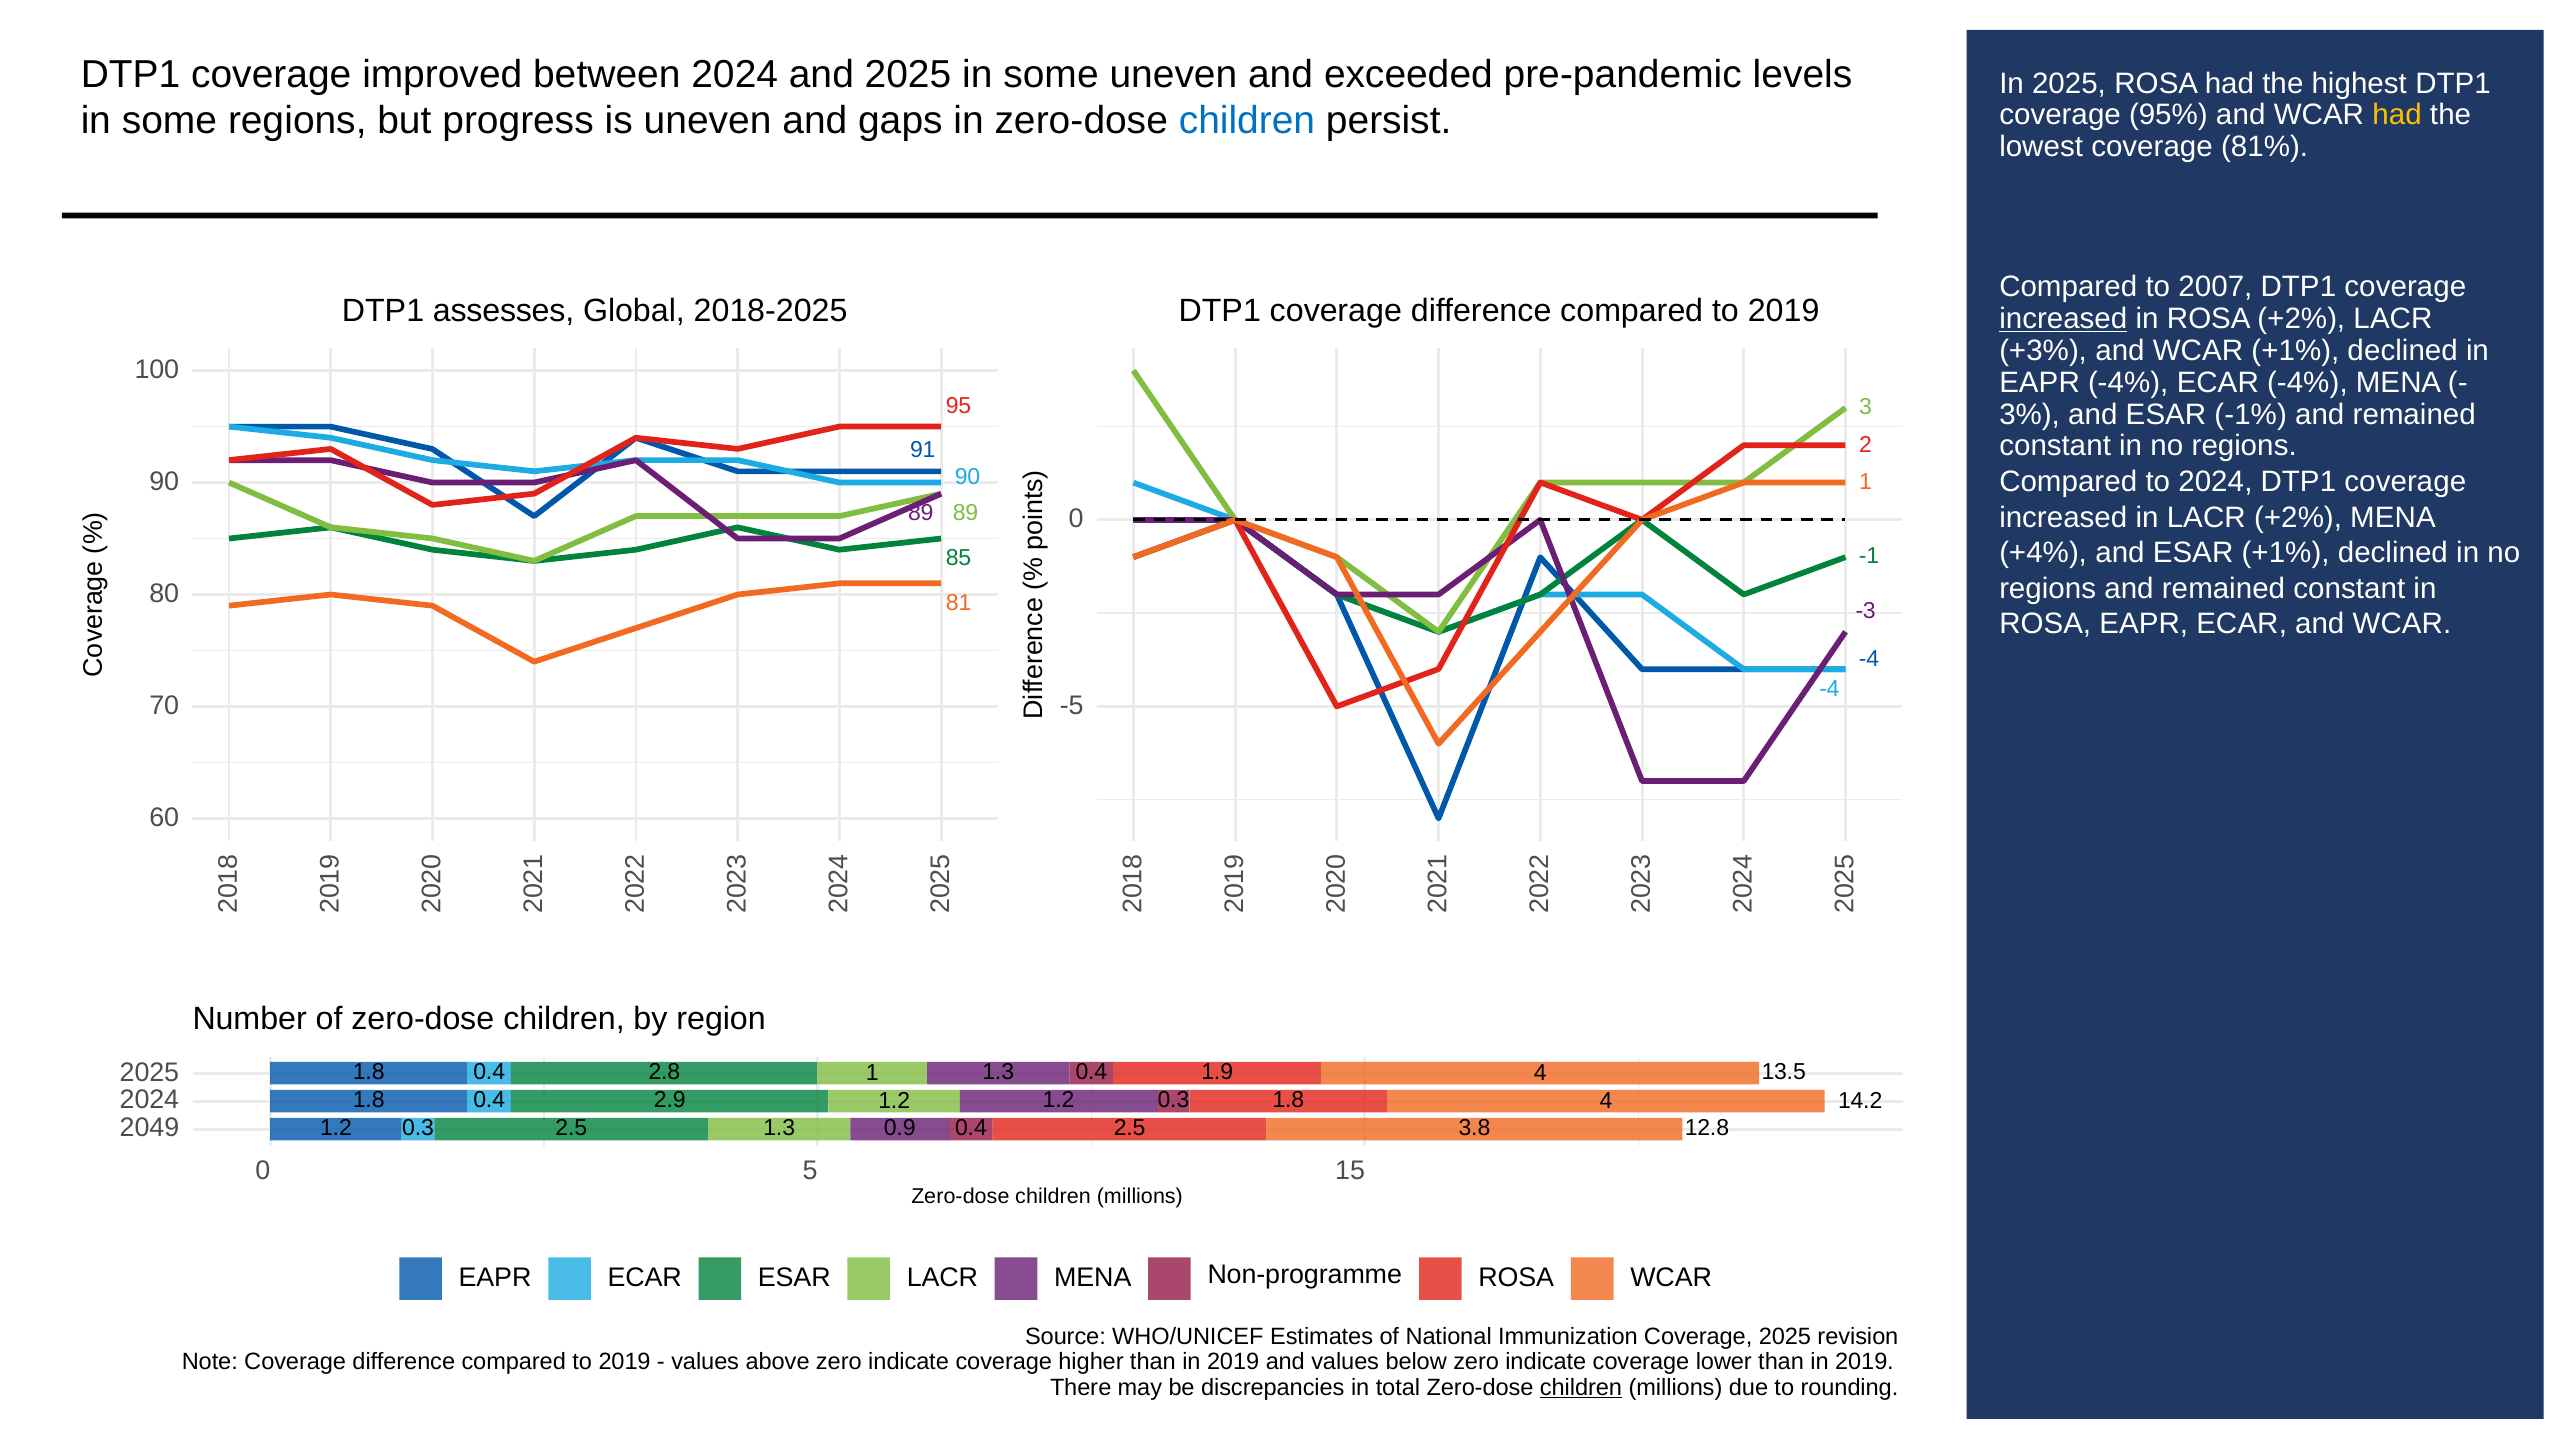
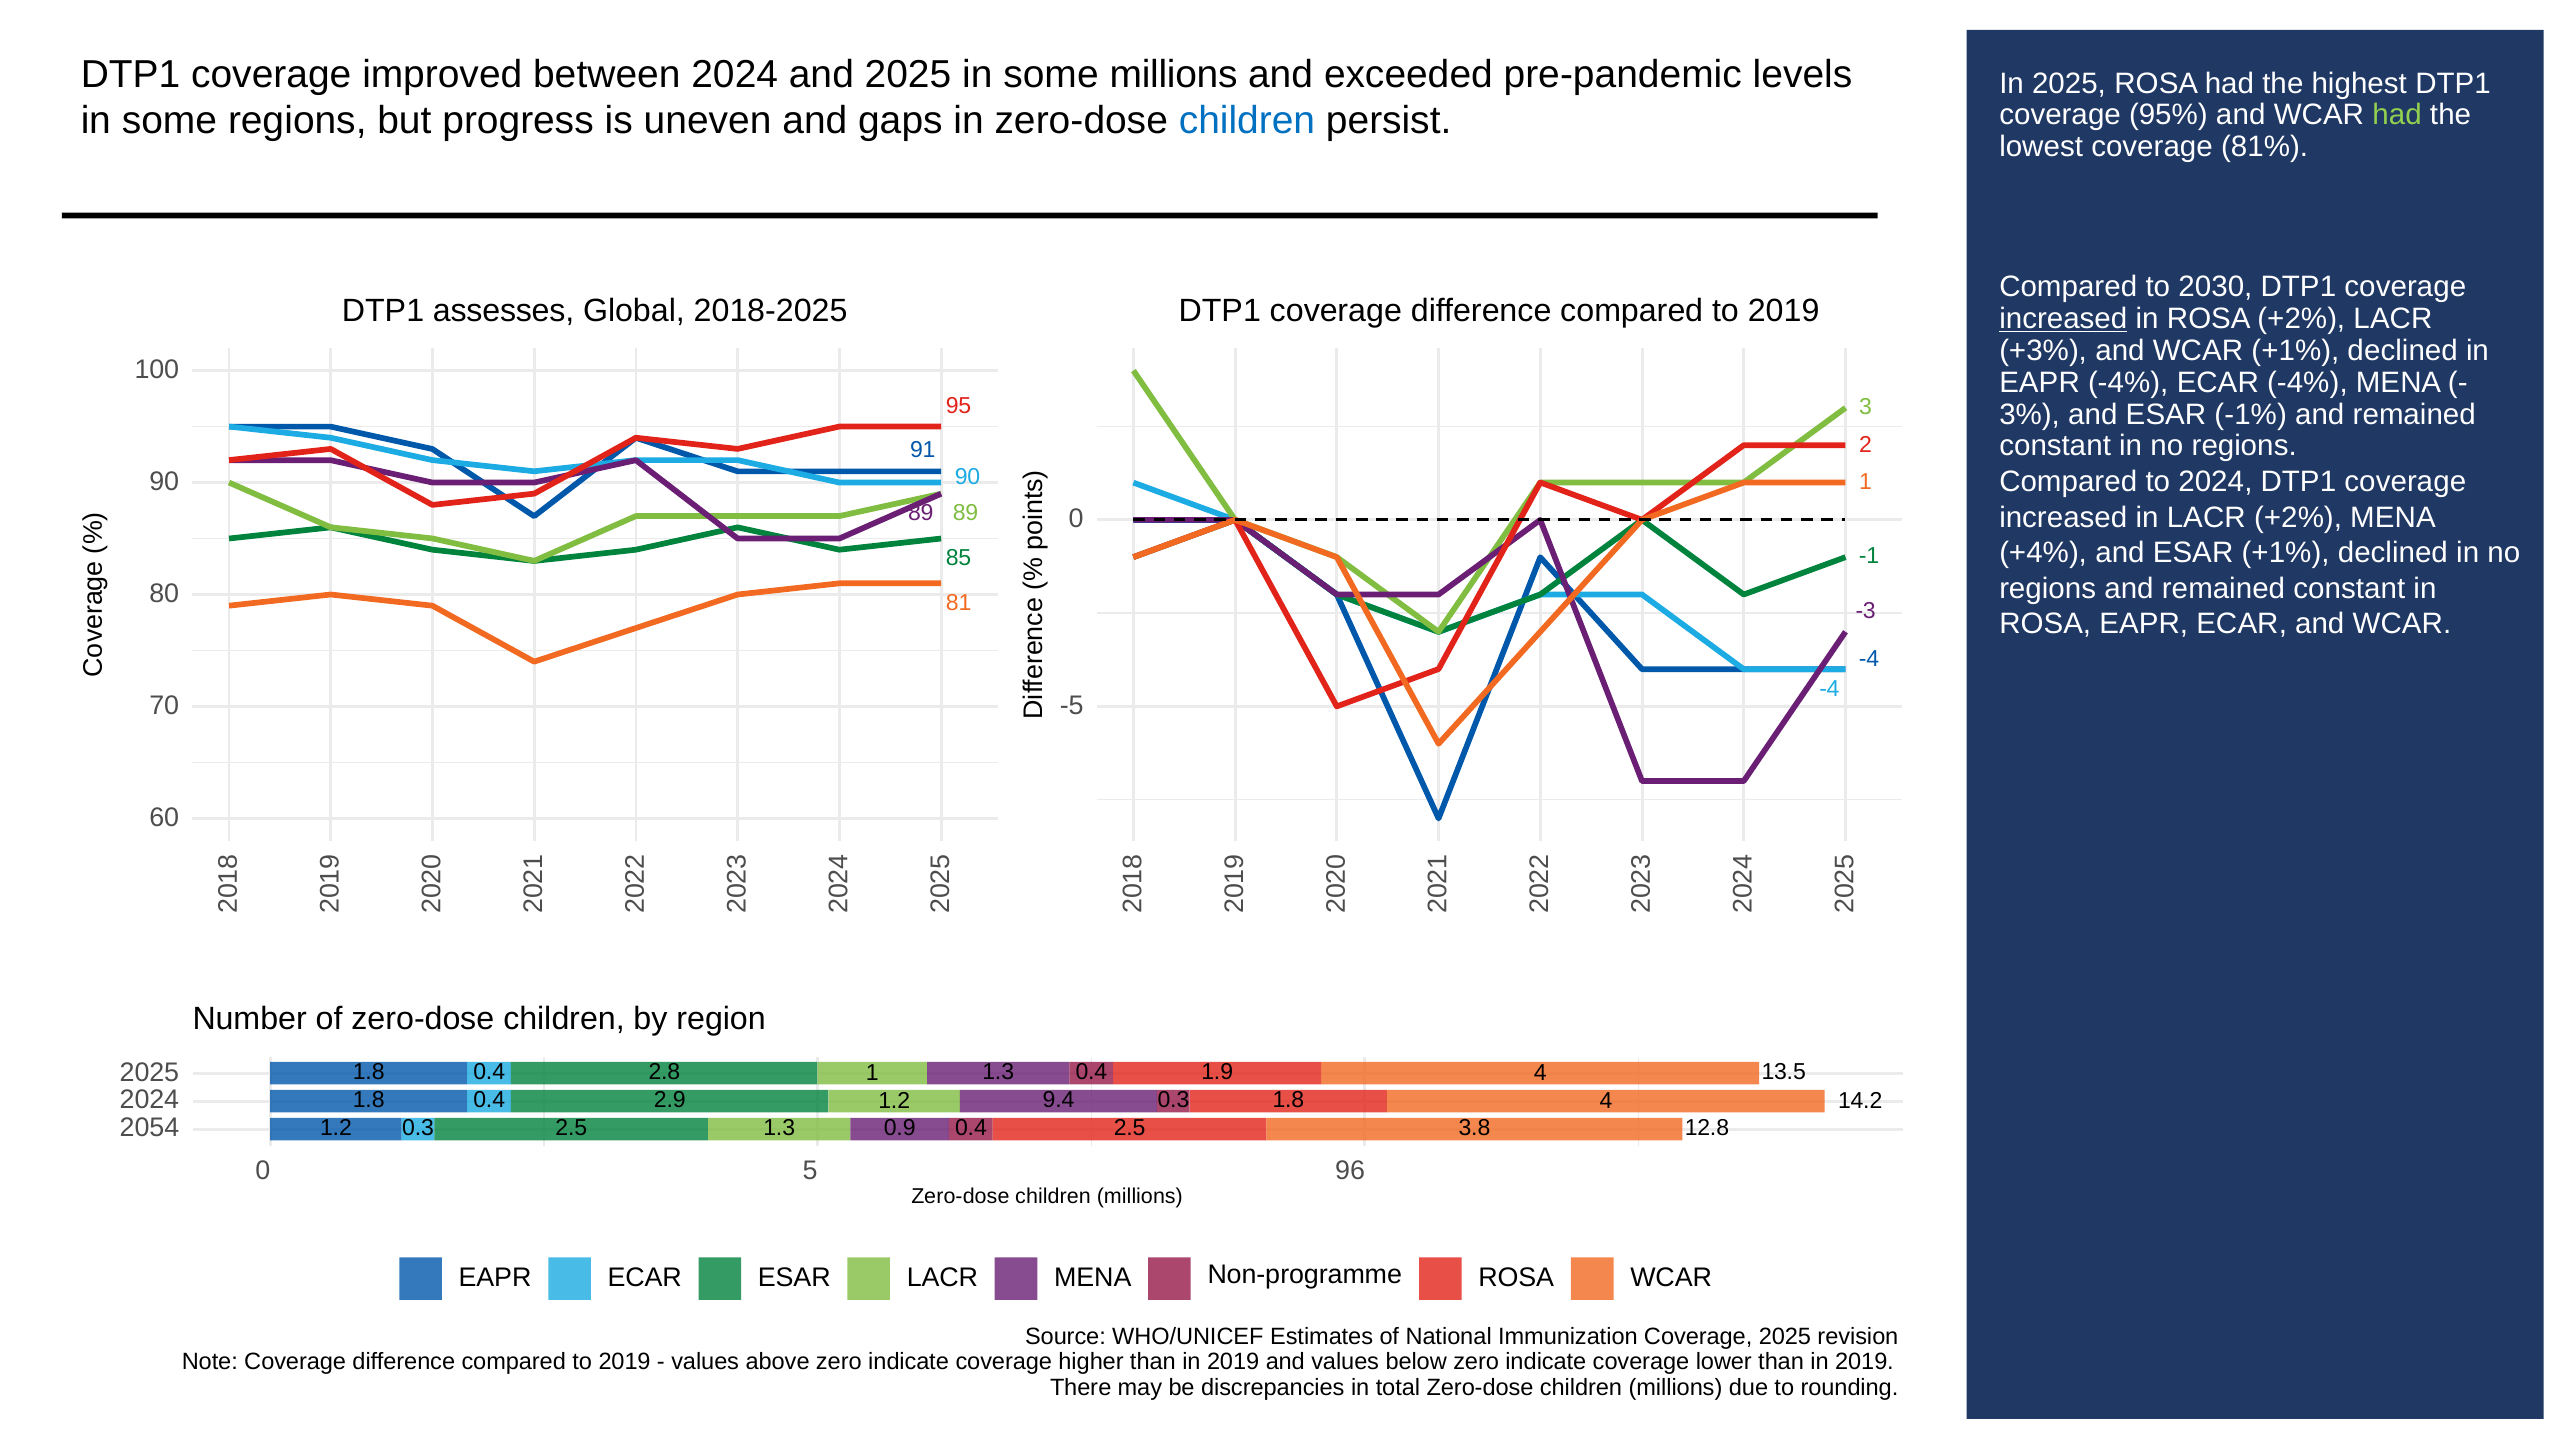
some uneven: uneven -> millions (1174, 74)
had colour: yellow -> light green (2397, 115)
2007: 2007 -> 2030 (2215, 287)
1.2: 1.2 -> 9.4 (1059, 1100)
2049: 2049 -> 2054 (149, 1128)
15: 15 -> 96 (1350, 1171)
children underline: present -> none (1581, 1387)
